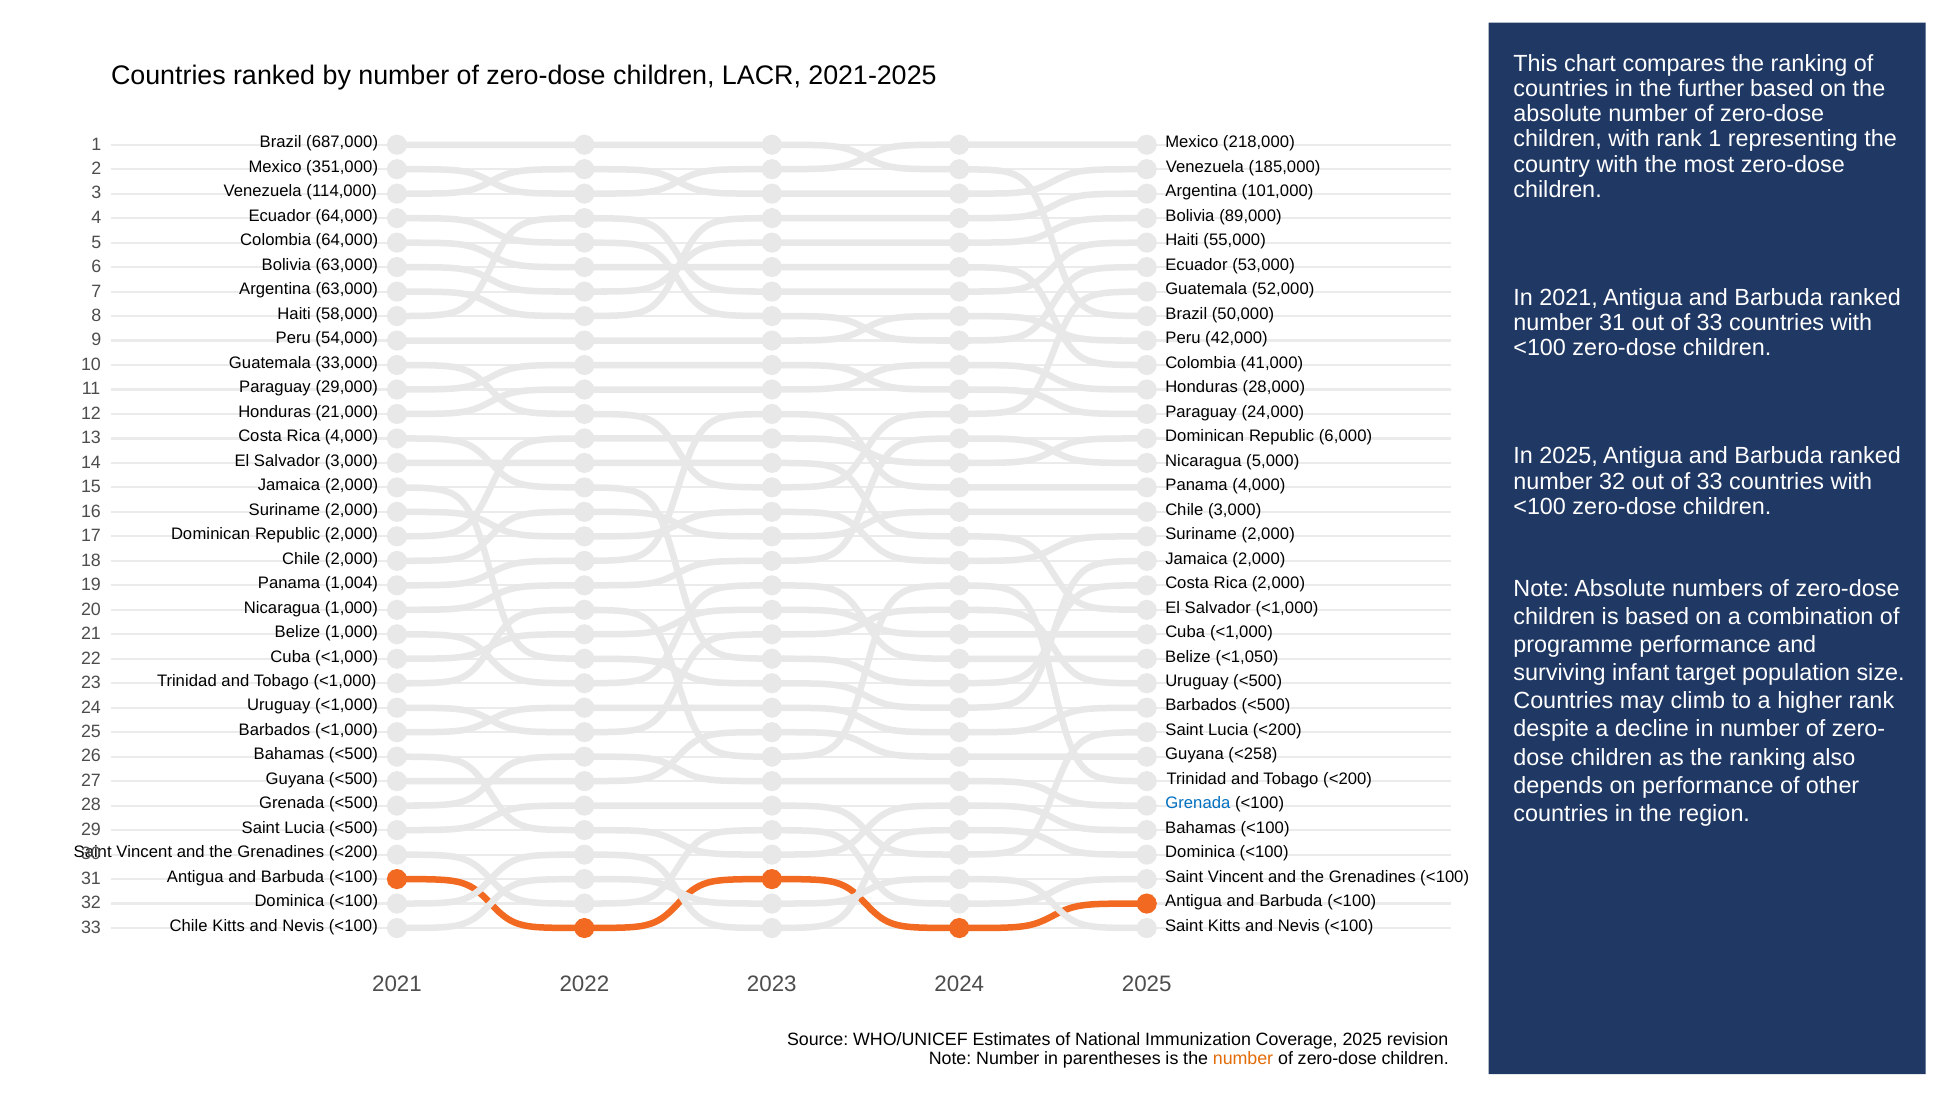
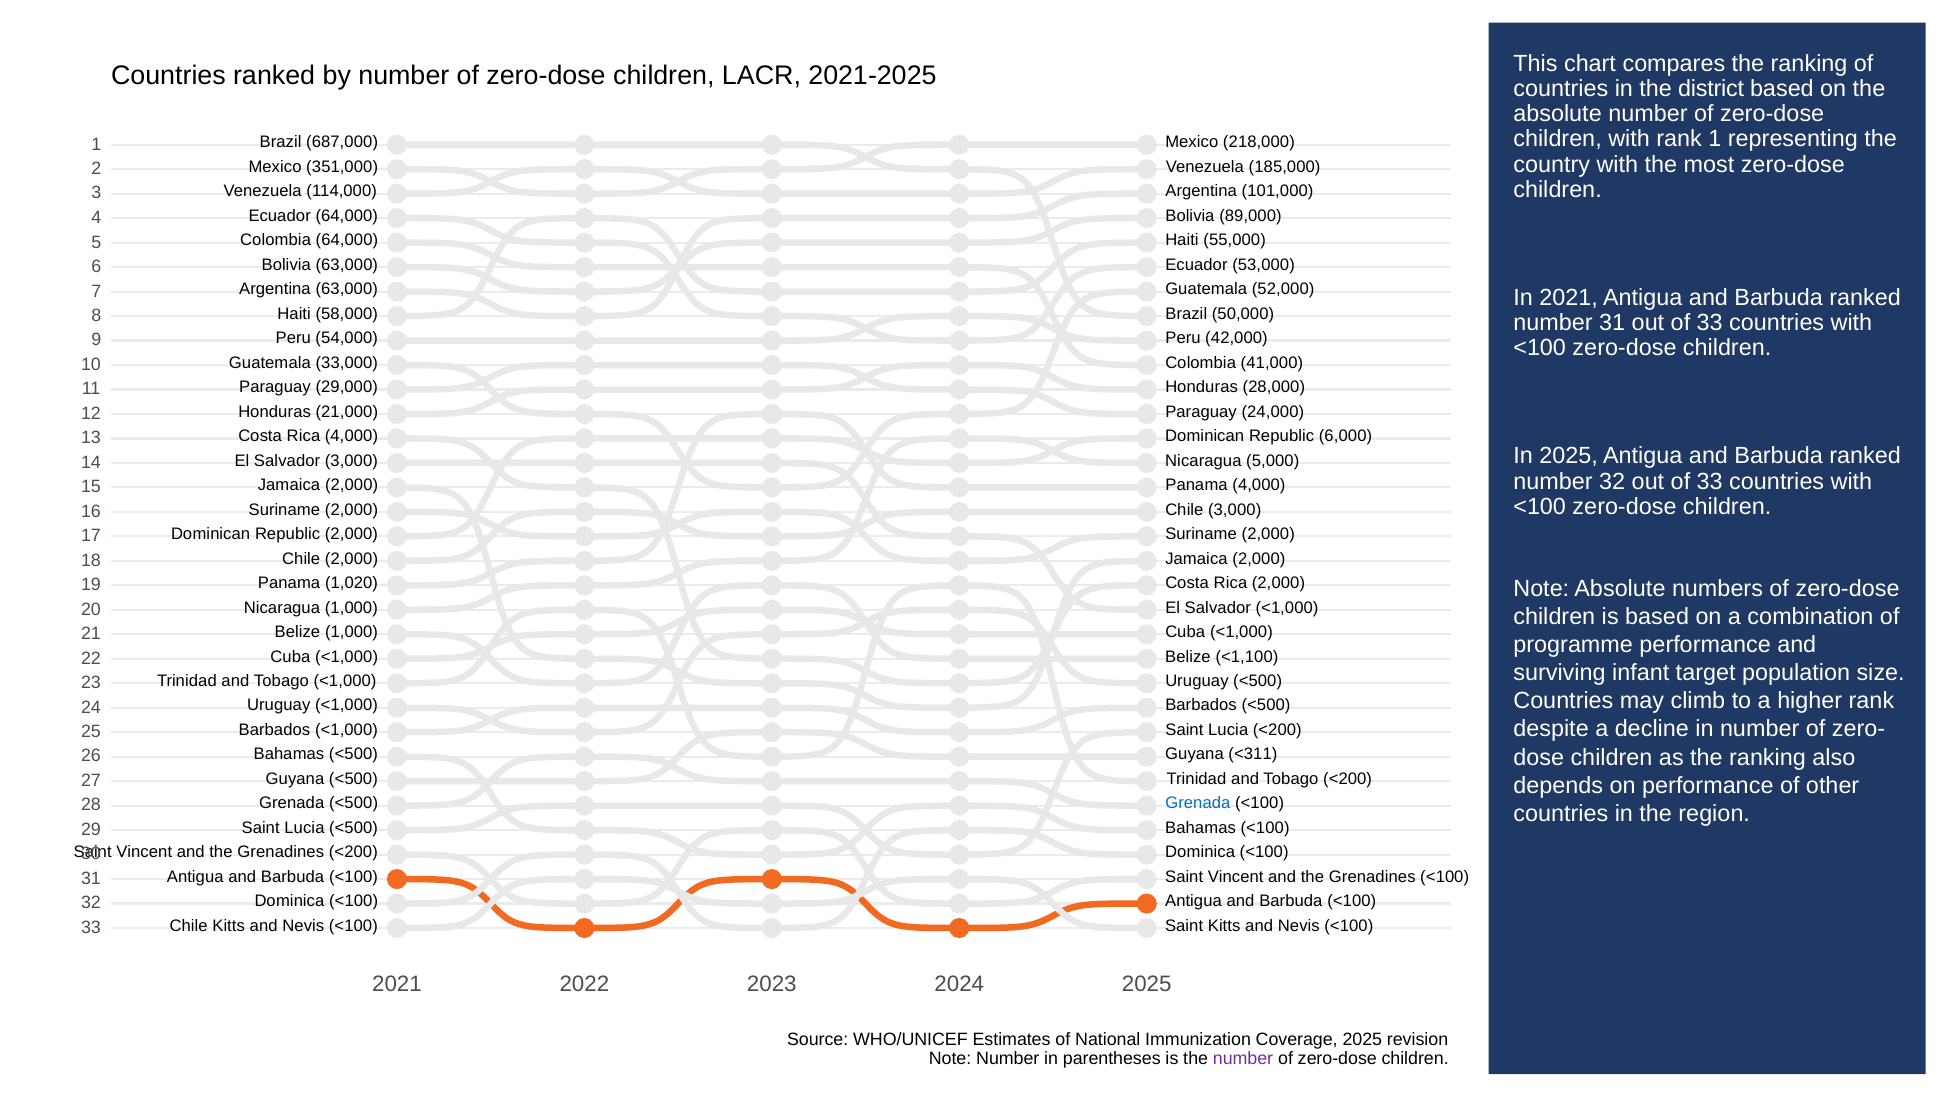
further: further -> district (1711, 89)
1,004: 1,004 -> 1,020 (351, 583)
<1,050: <1,050 -> <1,100 (1247, 656)
<258: <258 -> <311 (1253, 754)
number colour: orange -> purple (1243, 1059)
